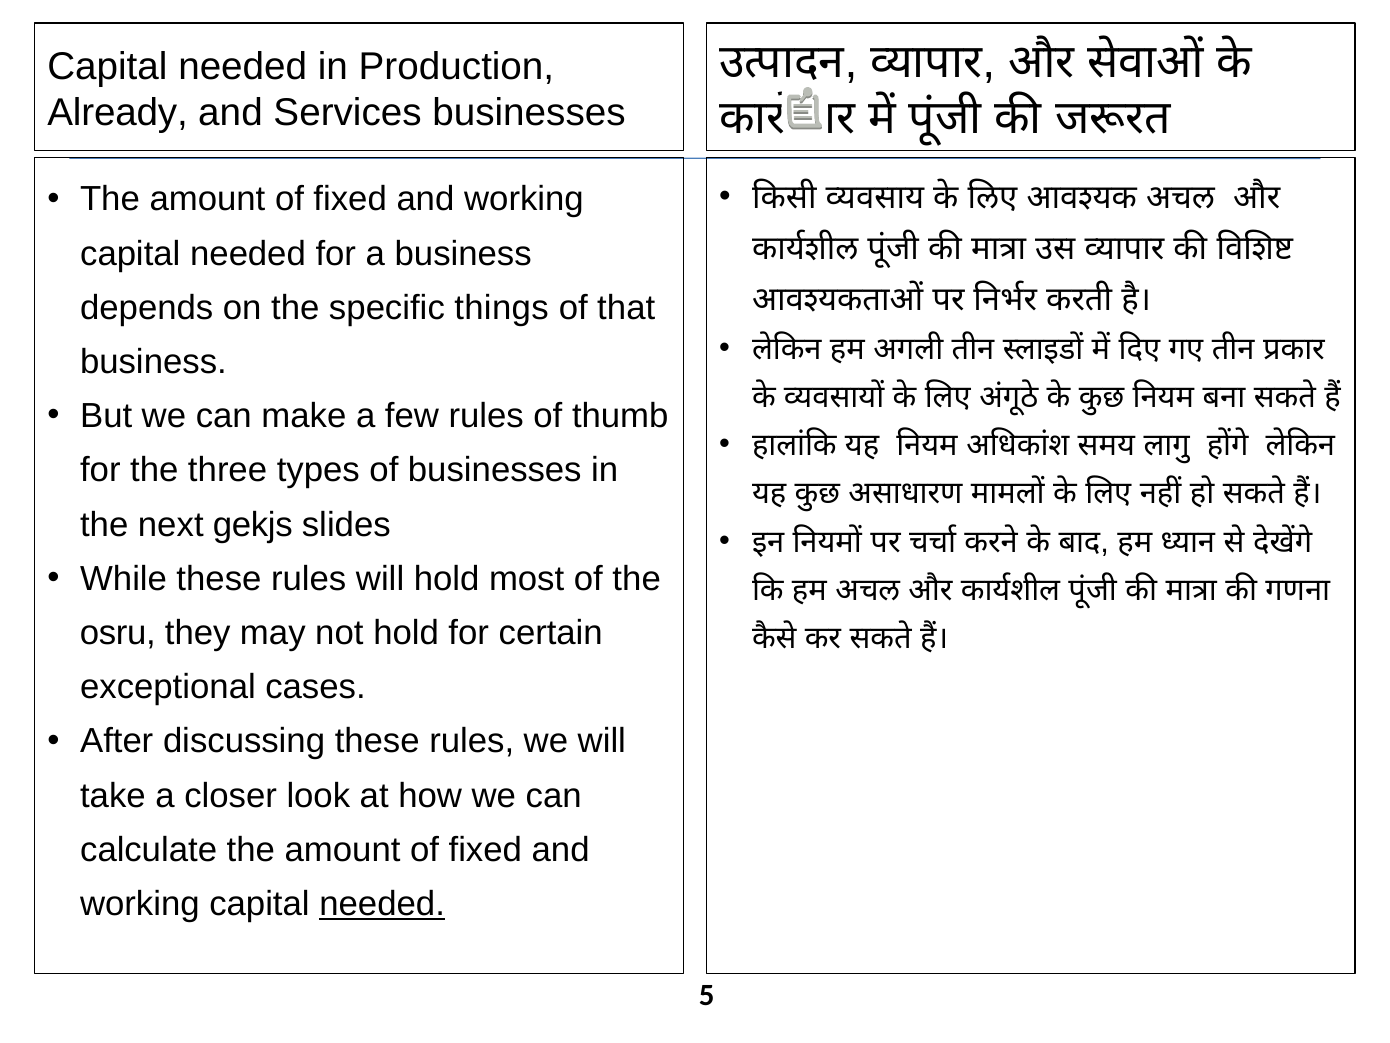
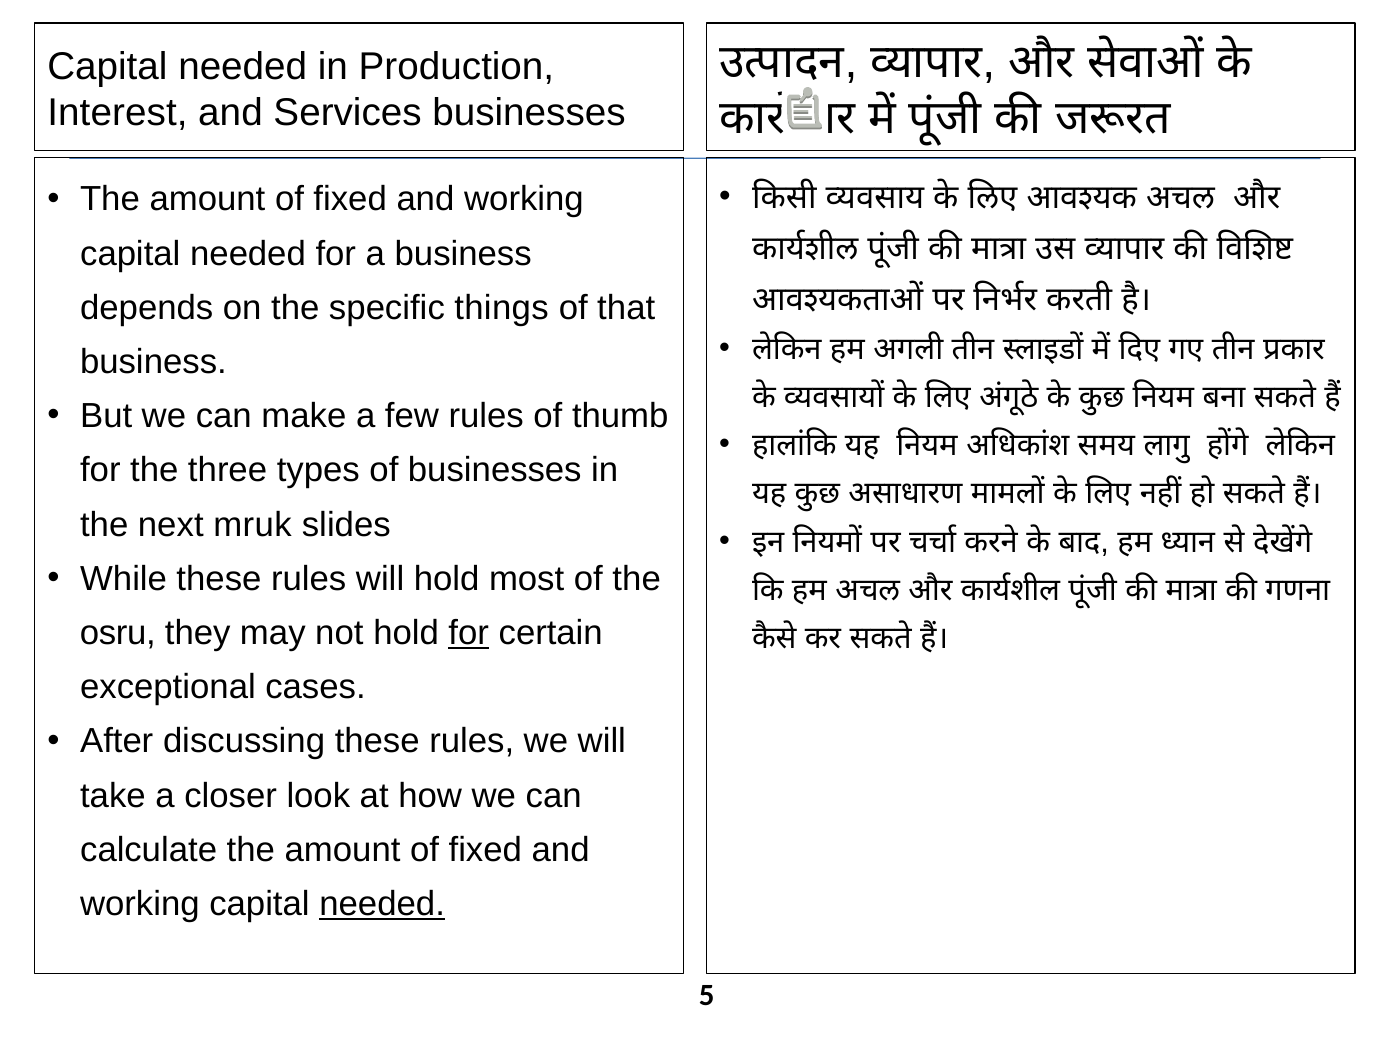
Already: Already -> Interest (117, 113)
gekjs: gekjs -> mruk (252, 524)
for underline: none -> present (469, 633)
